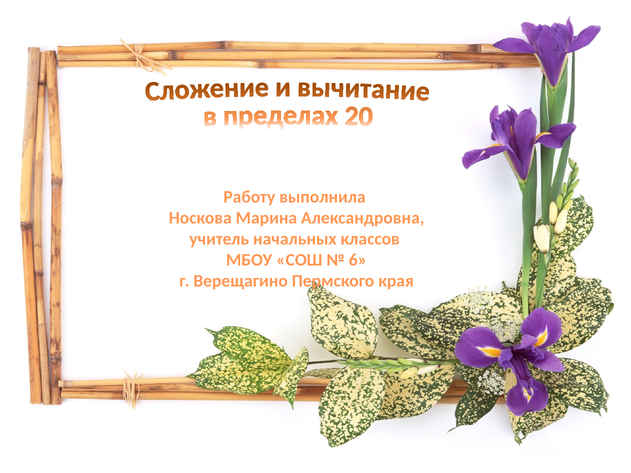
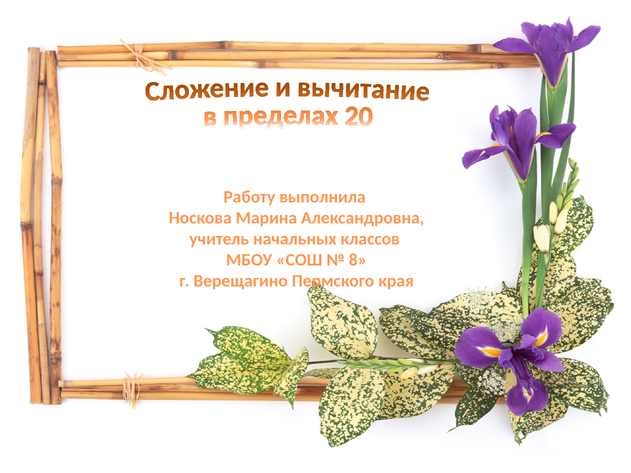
6: 6 -> 8 (358, 260)
